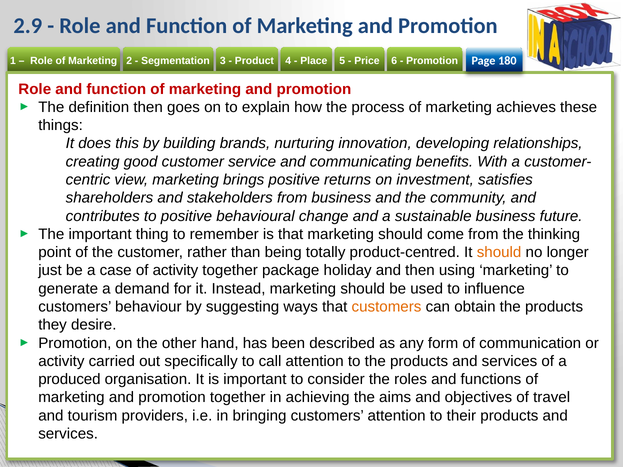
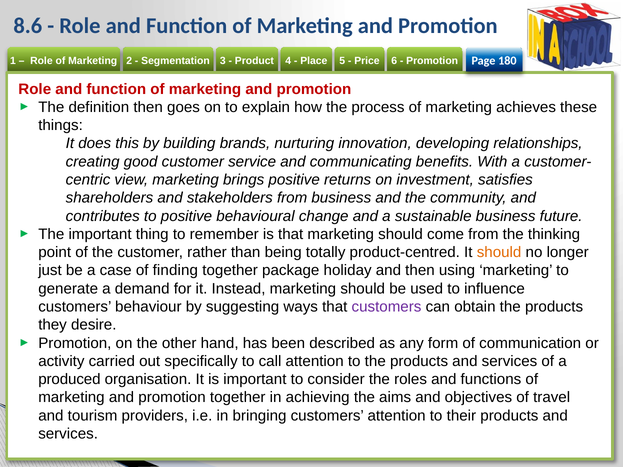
2.9: 2.9 -> 8.6 (28, 26)
of activity: activity -> finding (175, 271)
customers colour: orange -> purple (386, 307)
